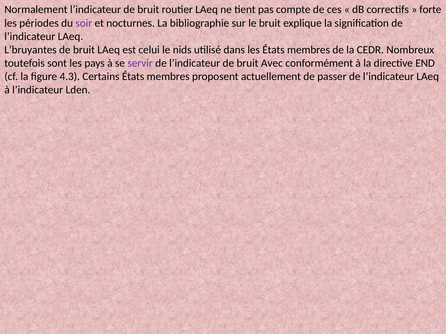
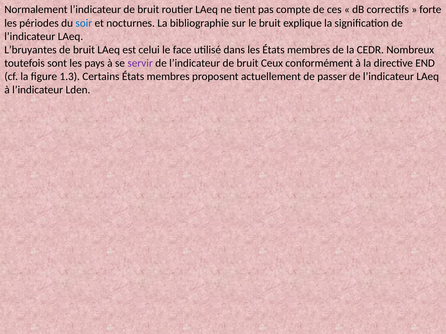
soir colour: purple -> blue (84, 23)
nids: nids -> face (182, 50)
Avec: Avec -> Ceux (272, 63)
4.3: 4.3 -> 1.3 (70, 77)
